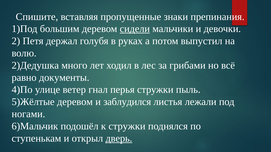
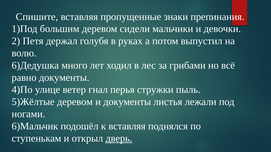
сидели underline: present -> none (135, 29)
2)Дедушка: 2)Дедушка -> 6)Дедушка (35, 65)
и заблудился: заблудился -> документы (127, 102)
к стружки: стружки -> вставляя (127, 126)
